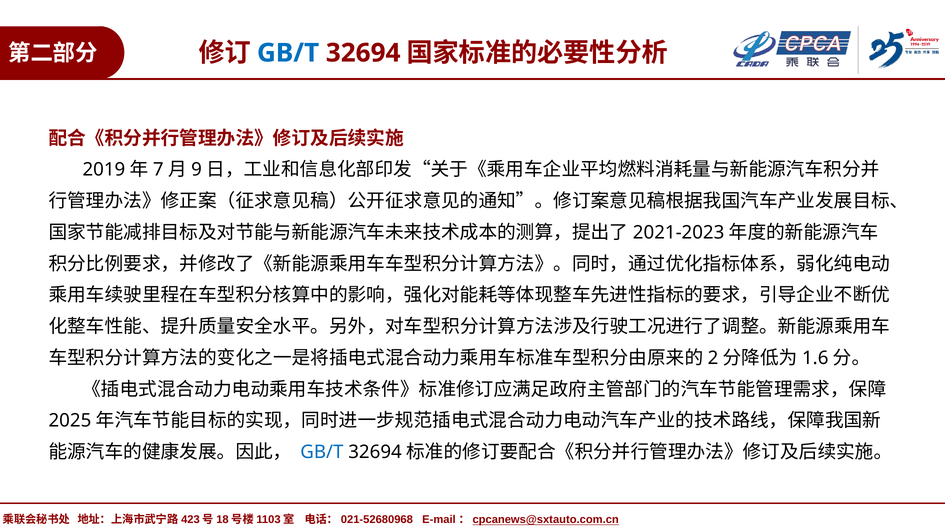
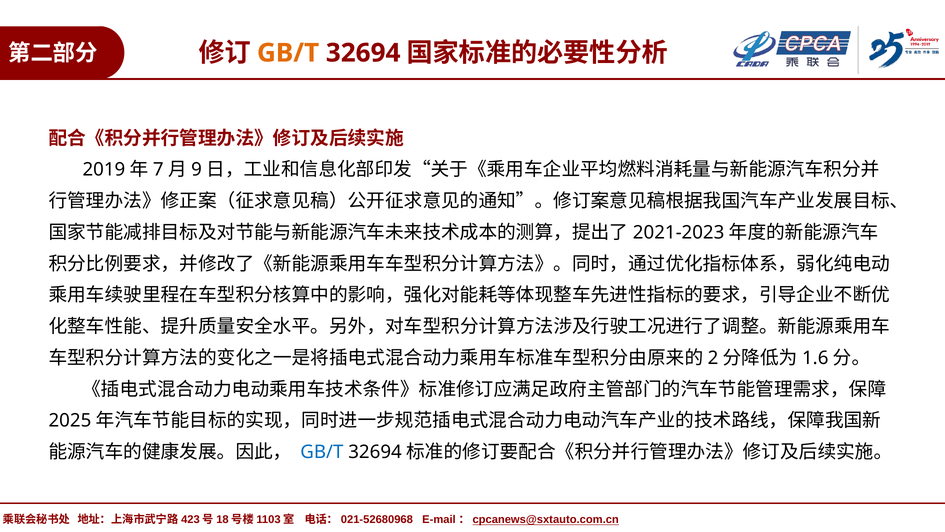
GB/T colour: blue -> orange (288, 53)
